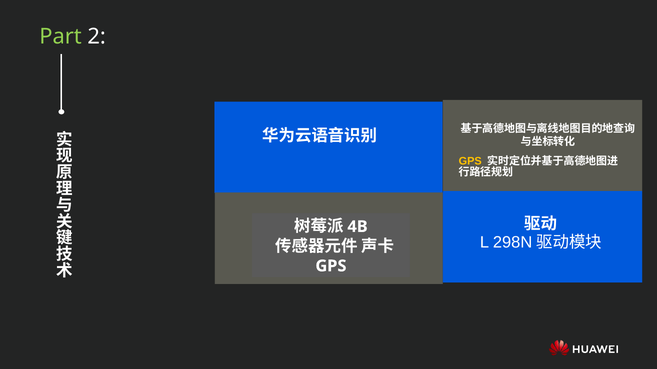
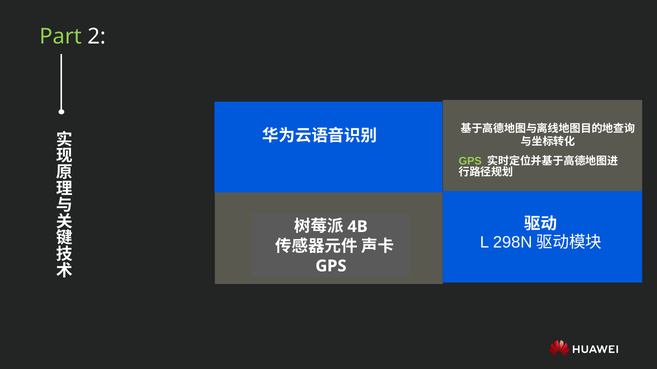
GPS colour: yellow -> light green (470, 161)
